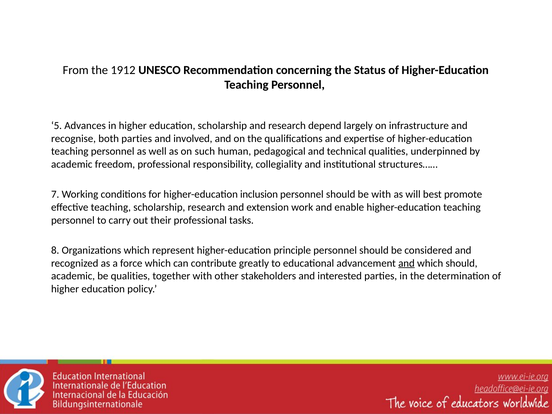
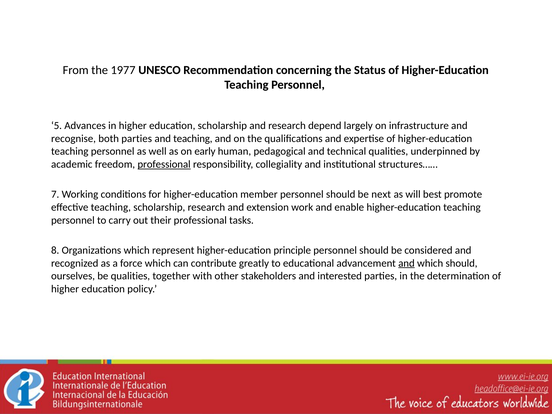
1912: 1912 -> 1977 (123, 70)
and involved: involved -> teaching (193, 139)
such: such -> early (205, 151)
professional underline: none -> present (164, 164)
inclusion: inclusion -> member (259, 194)
be with: with -> next (381, 194)
academic: academic -> ourselves (73, 276)
